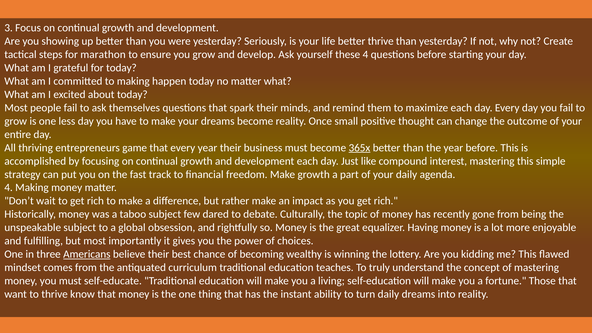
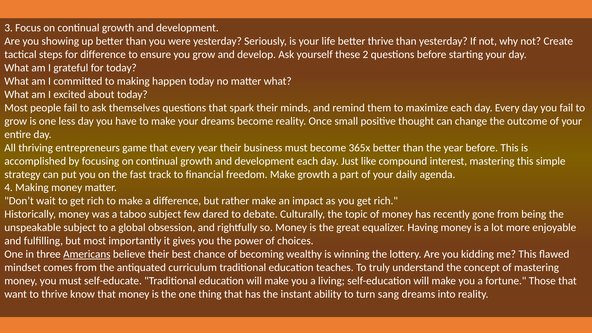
for marathon: marathon -> difference (103, 54)
these 4: 4 -> 2 (365, 54)
365x underline: present -> none (359, 148)
turn daily: daily -> sang (388, 294)
